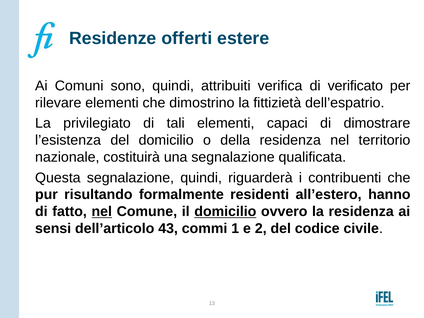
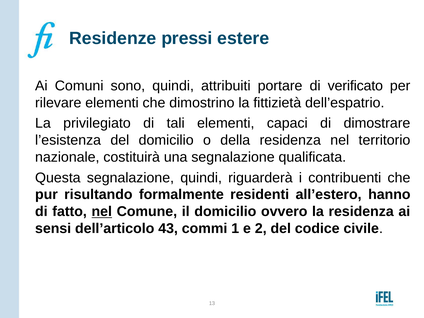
offerti: offerti -> pressi (187, 38)
verifica: verifica -> portare (280, 86)
domicilio underline: present -> none (225, 212)
